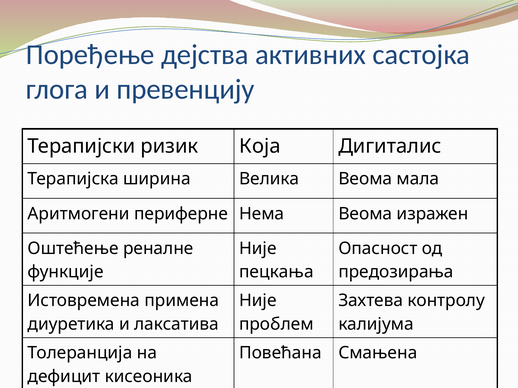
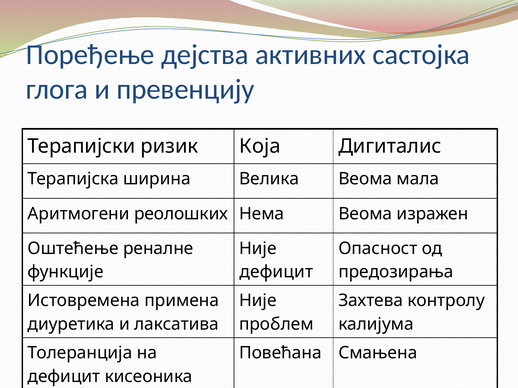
периферне: периферне -> реолошких (181, 214)
пецкања: пецкања -> дефицит (276, 272)
